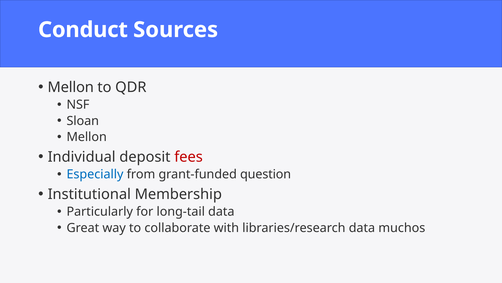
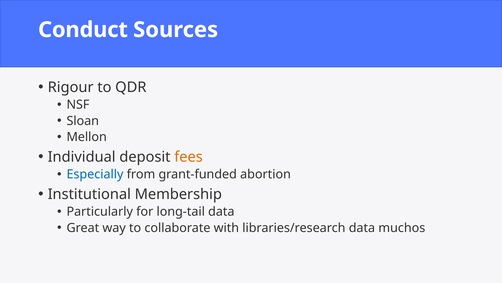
Mellon: Mellon -> Rigour (71, 87)
fees colour: red -> orange (189, 157)
question: question -> abortion (266, 174)
